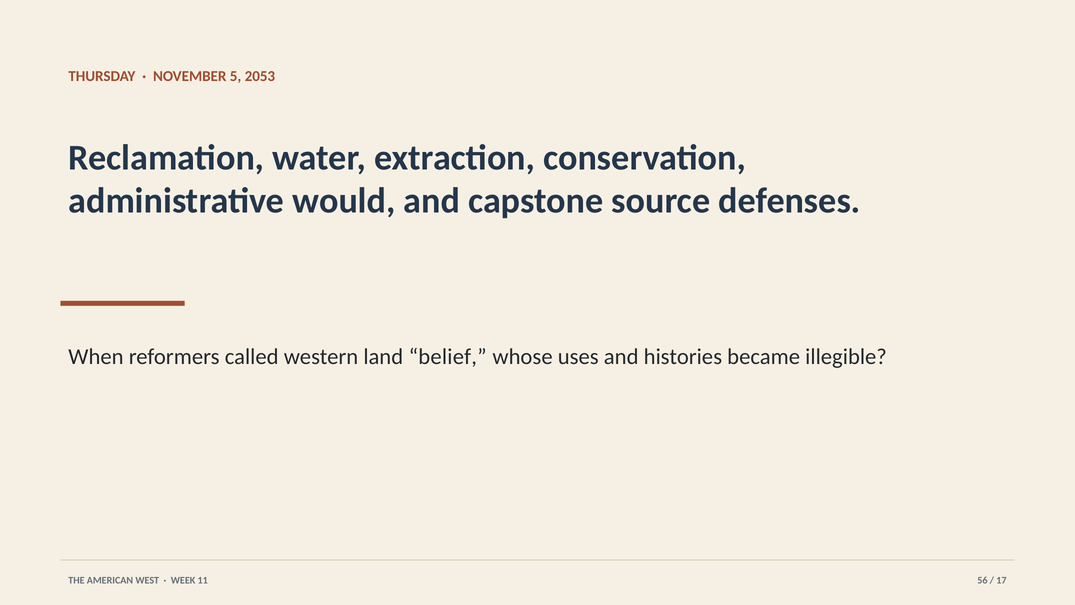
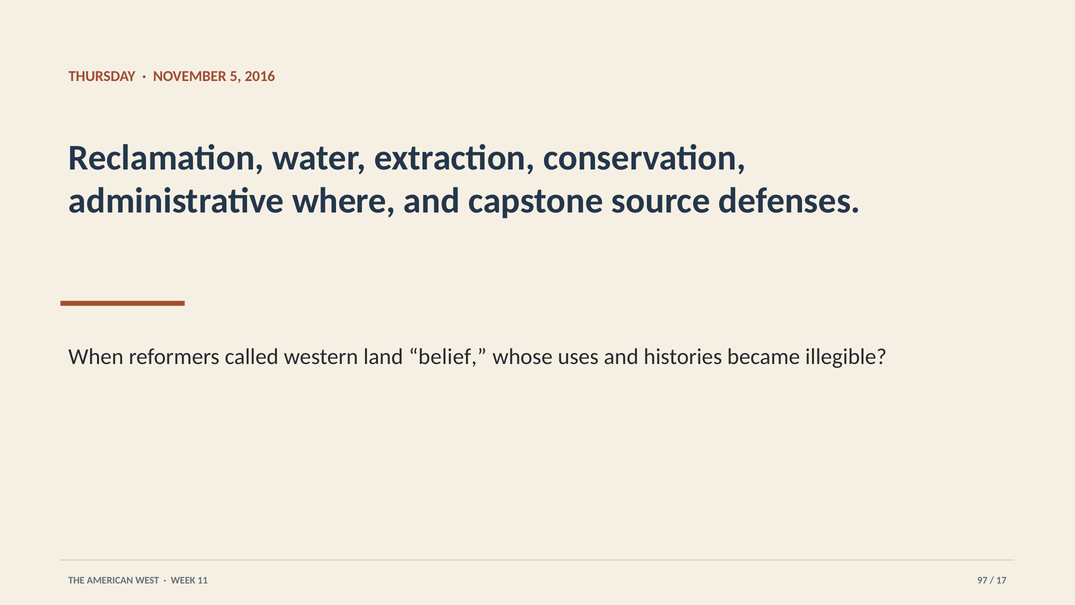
2053: 2053 -> 2016 (260, 76)
would: would -> where (344, 201)
56: 56 -> 97 (982, 580)
